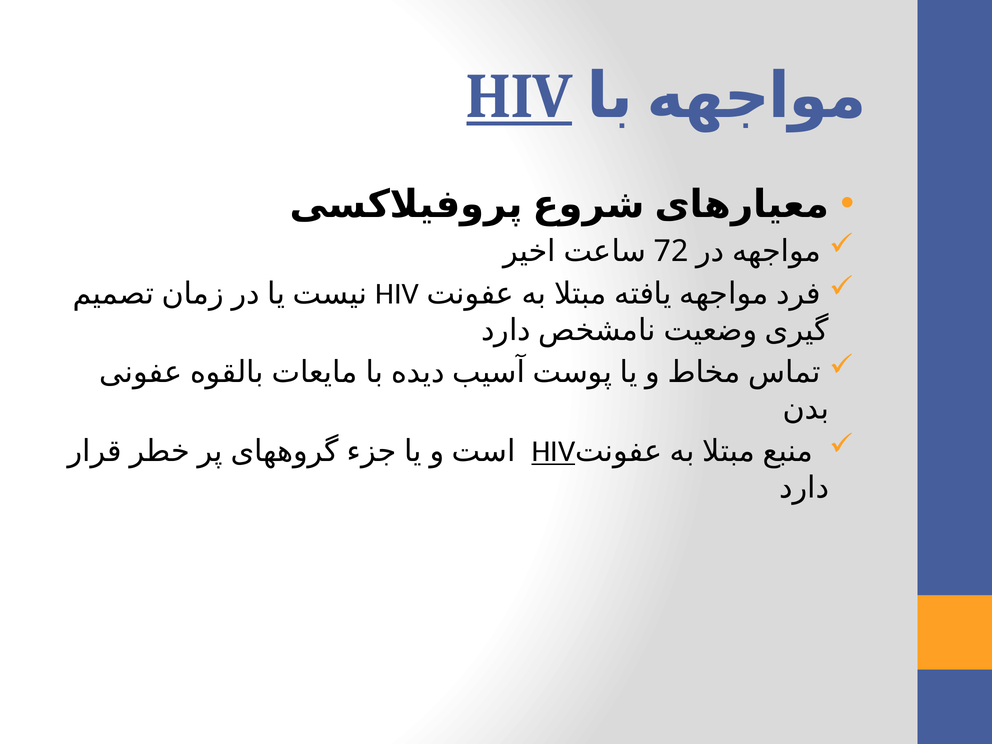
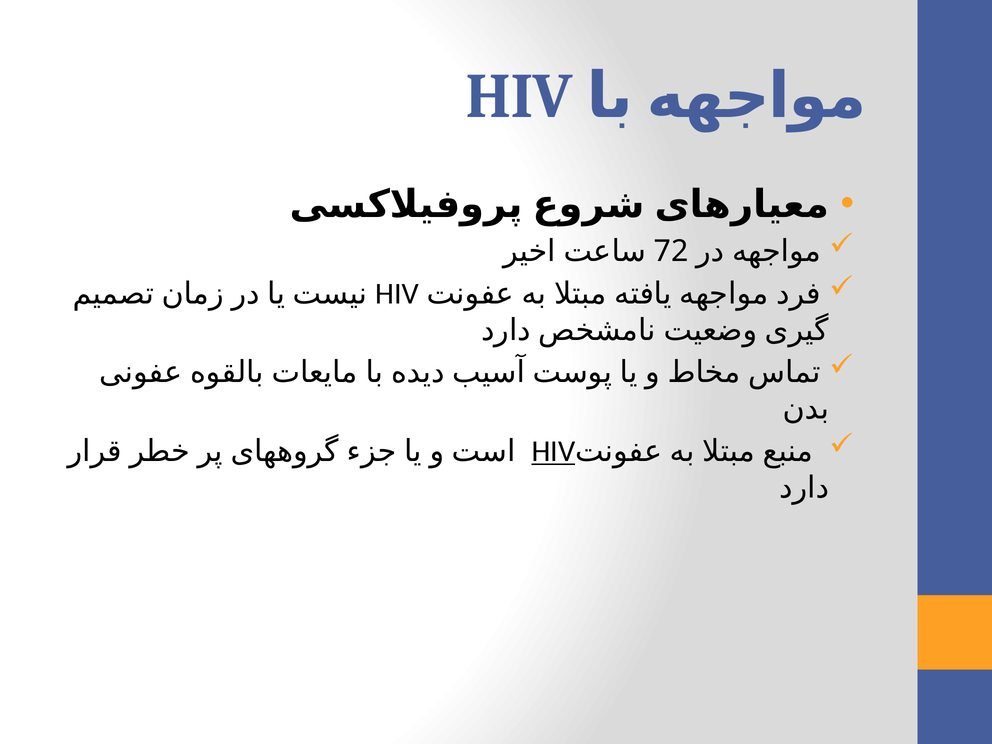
HIV underline: present -> none (519, 96)
